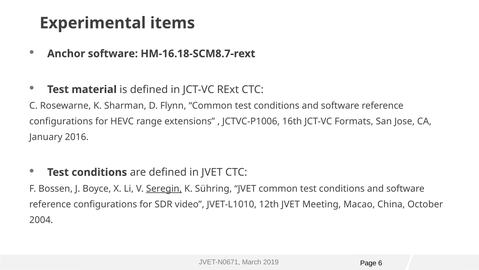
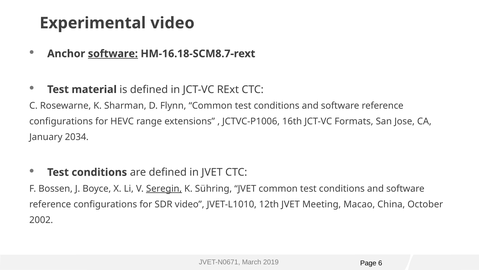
Experimental items: items -> video (172, 23)
software underline: none -> present (113, 54)
2016: 2016 -> 2034 (77, 137)
2004: 2004 -> 2002 (41, 220)
